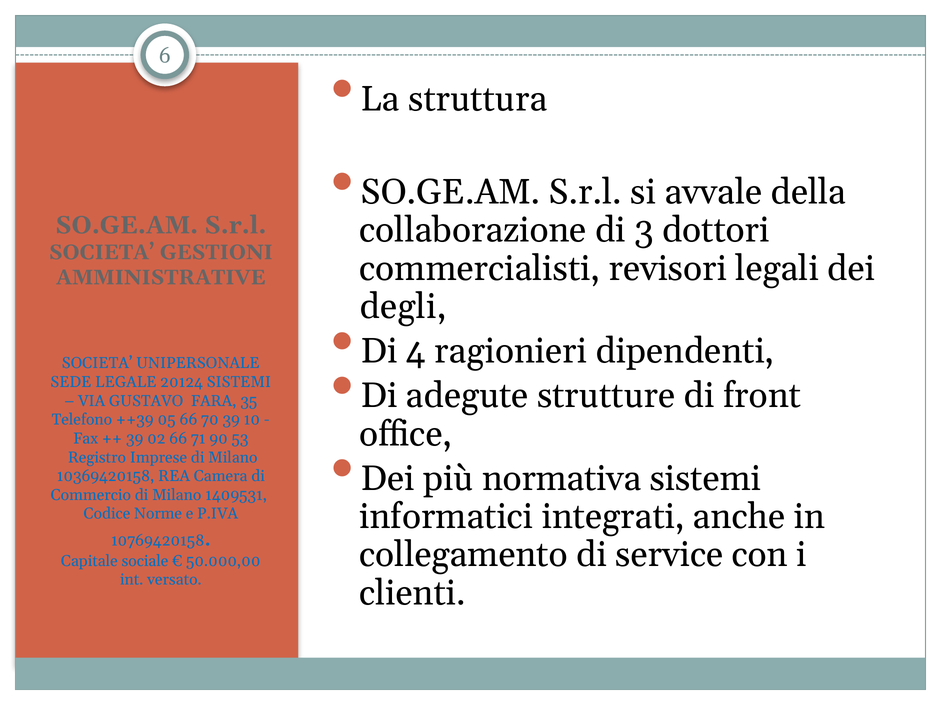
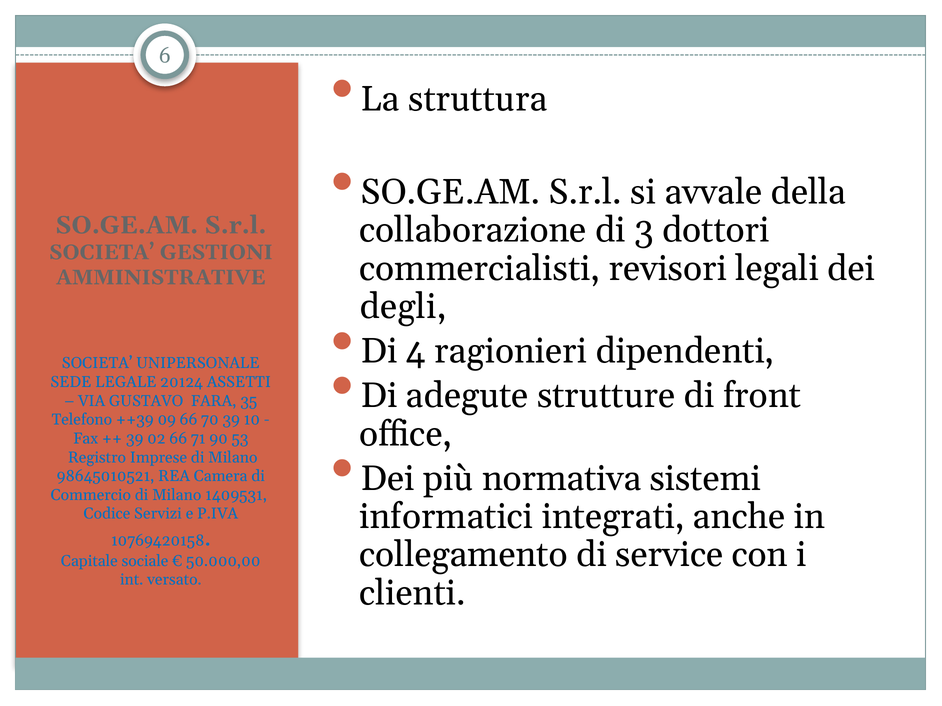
20124 SISTEMI: SISTEMI -> ASSETTI (239, 382)
05: 05 -> 09 (167, 420)
10369420158: 10369420158 -> 98645010521 (106, 477)
Norme: Norme -> Servizi (158, 514)
